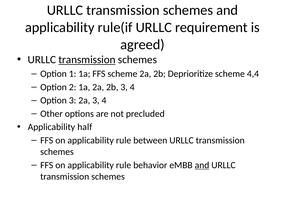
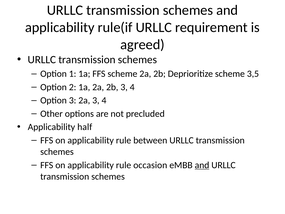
transmission underline: present -> none (87, 60)
4,4: 4,4 -> 3,5 (253, 74)
behavior: behavior -> occasion (150, 165)
